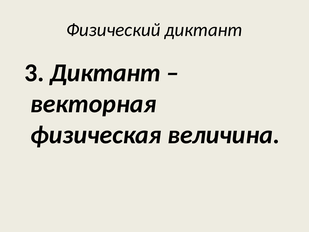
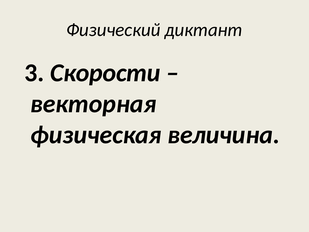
3 Диктант: Диктант -> Скорости (105, 73)
